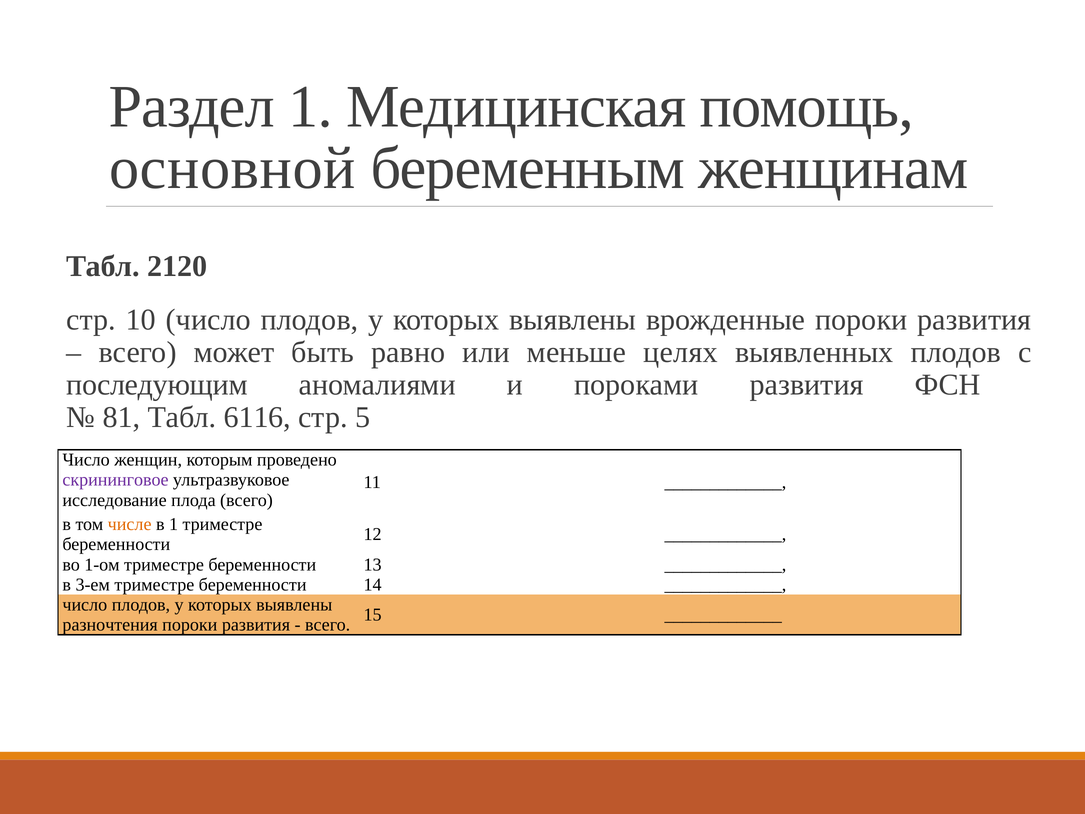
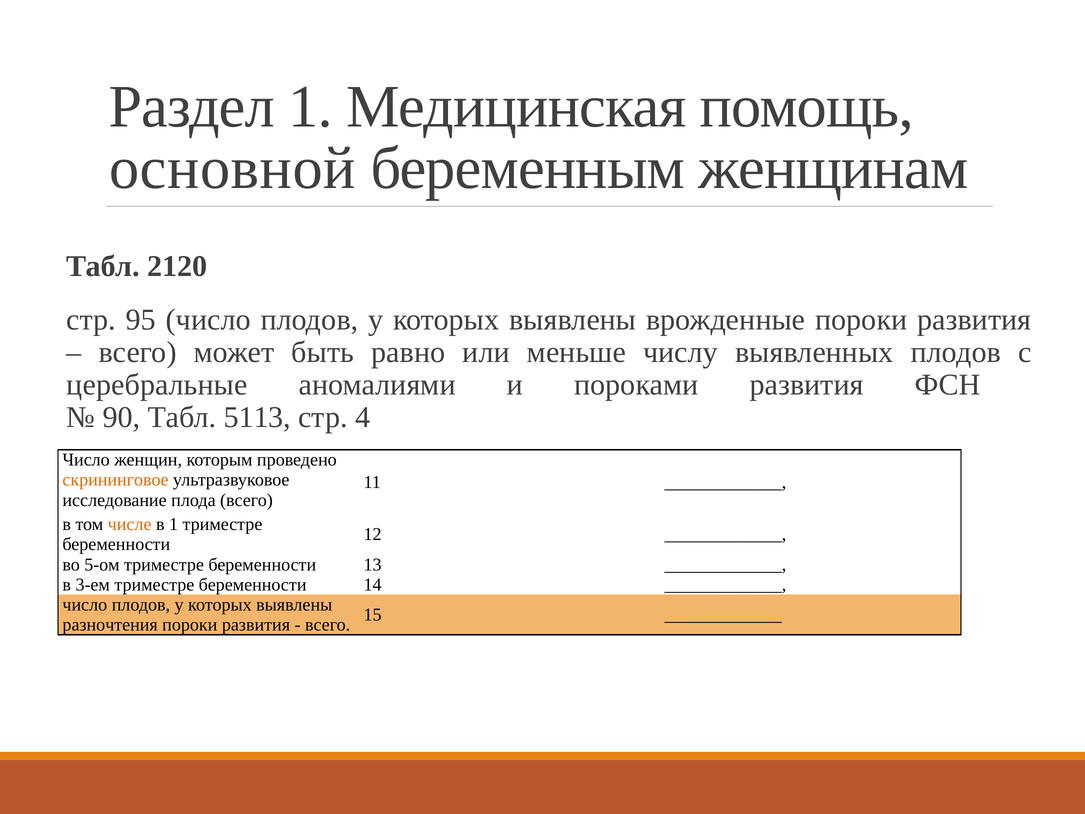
10: 10 -> 95 (141, 320)
целях: целях -> числу (681, 352)
последующим: последующим -> церебральные (157, 385)
81: 81 -> 90 (122, 417)
6116: 6116 -> 5113 (257, 417)
5: 5 -> 4 (363, 417)
скрининговое colour: purple -> orange (116, 480)
1-ом: 1-ом -> 5-ом (102, 564)
